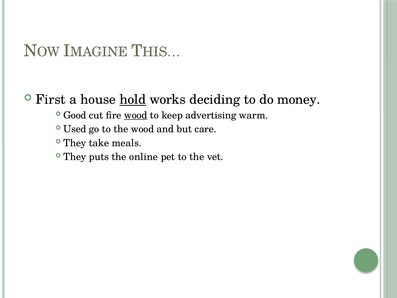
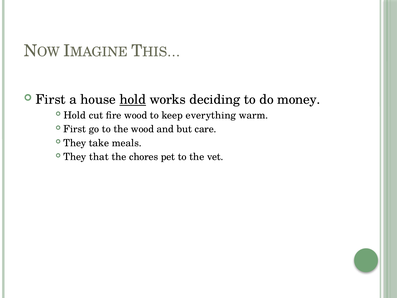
Good: Good -> Hold (75, 115)
wood underline: present -> none (136, 115)
advertising: advertising -> everything (211, 115)
Used: Used -> First (75, 129)
puts: puts -> that (99, 157)
online: online -> chores (144, 157)
